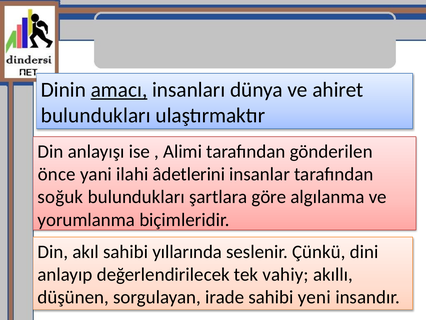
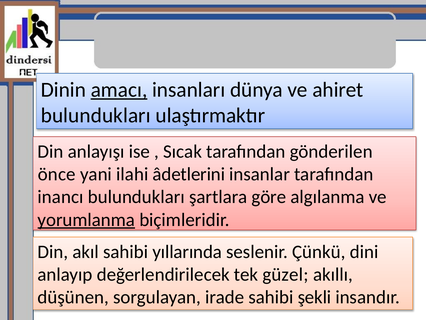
Alimi: Alimi -> Sıcak (183, 151)
soğuk: soğuk -> inancı (61, 197)
yorumlanma underline: none -> present (86, 219)
vahiy: vahiy -> güzel (285, 274)
yeni: yeni -> şekli (314, 297)
